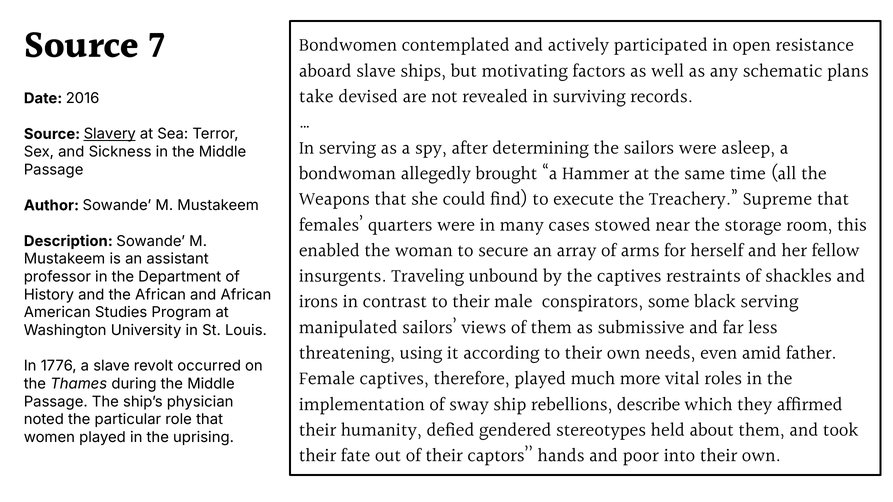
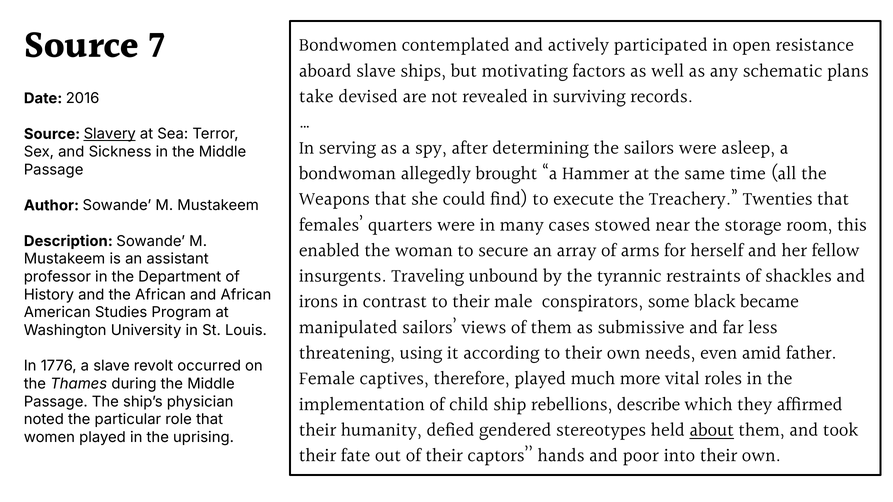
Supreme: Supreme -> Twenties (778, 200)
the captives: captives -> tyrannic (629, 277)
black serving: serving -> became (770, 303)
sway: sway -> child (469, 405)
about underline: none -> present (712, 431)
